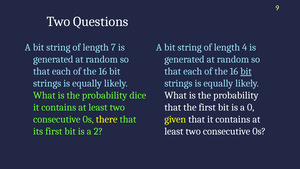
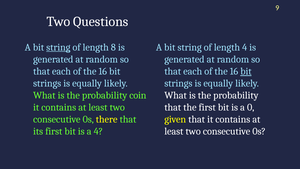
string underline: none -> present (58, 47)
7: 7 -> 8 (113, 47)
dice: dice -> coin (138, 95)
a 2: 2 -> 4 (98, 131)
